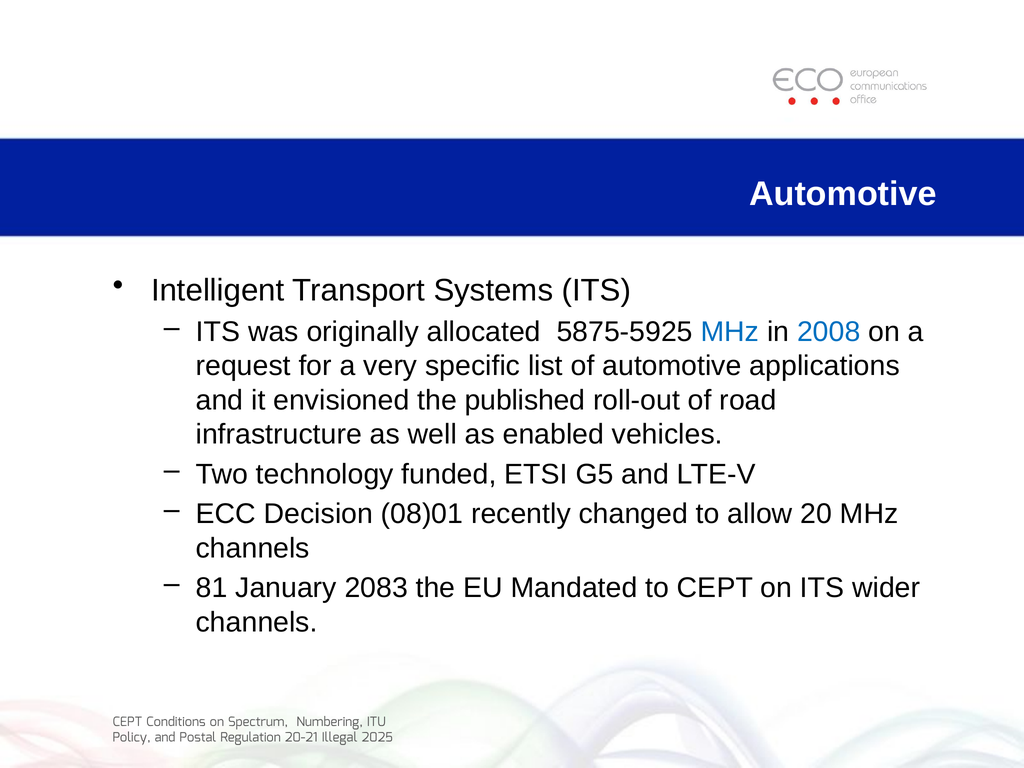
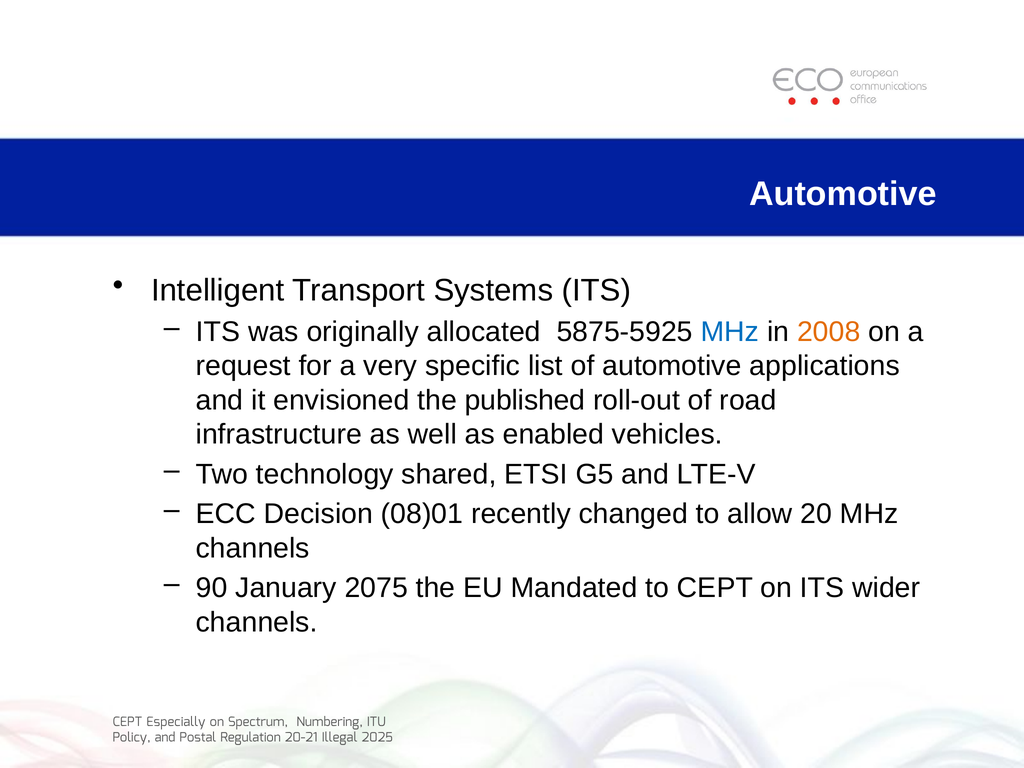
2008 colour: blue -> orange (829, 332)
funded: funded -> shared (449, 474)
81: 81 -> 90 (212, 588)
2083: 2083 -> 2075 (376, 588)
Conditions: Conditions -> Especially (176, 722)
